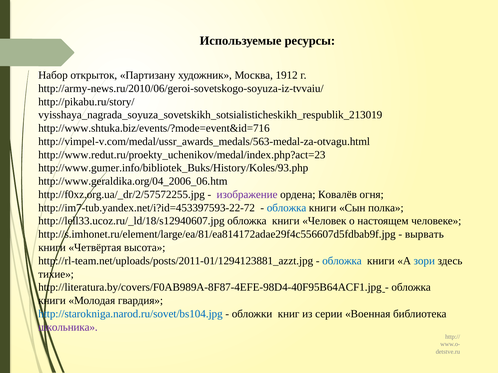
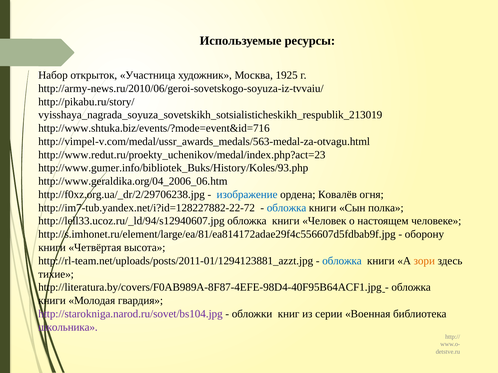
Партизану: Партизану -> Участница (148, 75)
1912: 1912 -> 1925 (287, 75)
http://f0xz.org.ua/_dr/2/57572255.jpg: http://f0xz.org.ua/_dr/2/57572255.jpg -> http://f0xz.org.ua/_dr/2/29706238.jpg (122, 195)
изображение colour: purple -> blue (247, 195)
http://im7-tub.yandex.net/i?id=453397593-22-72: http://im7-tub.yandex.net/i?id=453397593-22-72 -> http://im7-tub.yandex.net/i?id=128227882-22-72 (147, 208)
http://lell33.ucoz.ru/_ld/18/s12940607.jpg: http://lell33.ucoz.ru/_ld/18/s12940607.jpg -> http://lell33.ucoz.ru/_ld/94/s12940607.jpg (131, 221)
вырвать: вырвать -> оборону (424, 235)
зори colour: blue -> orange (424, 261)
http://starokniga.narod.ru/sovet/bs104.jpg colour: blue -> purple (130, 314)
